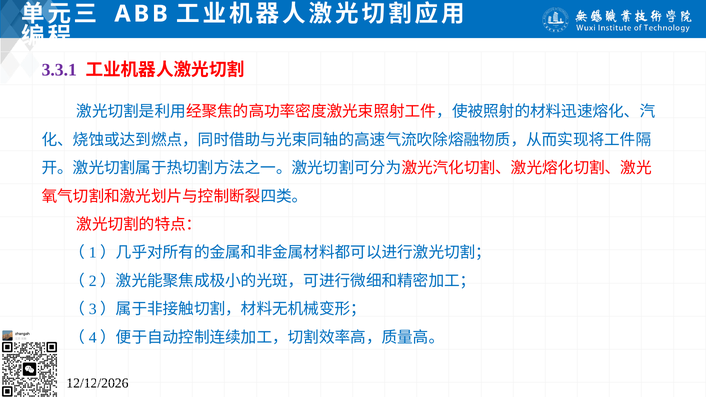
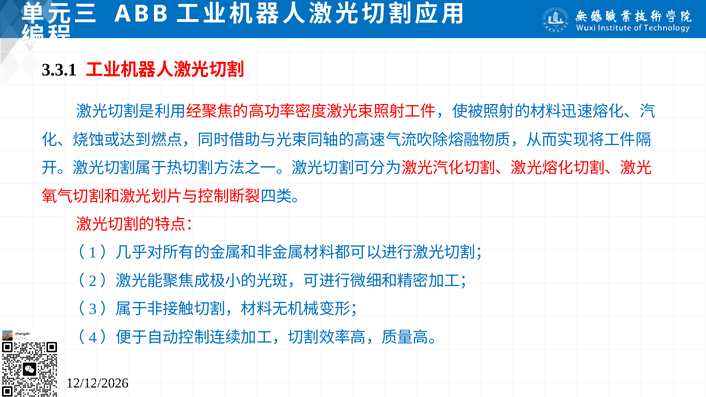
3.3.1 colour: purple -> black (59, 70)
